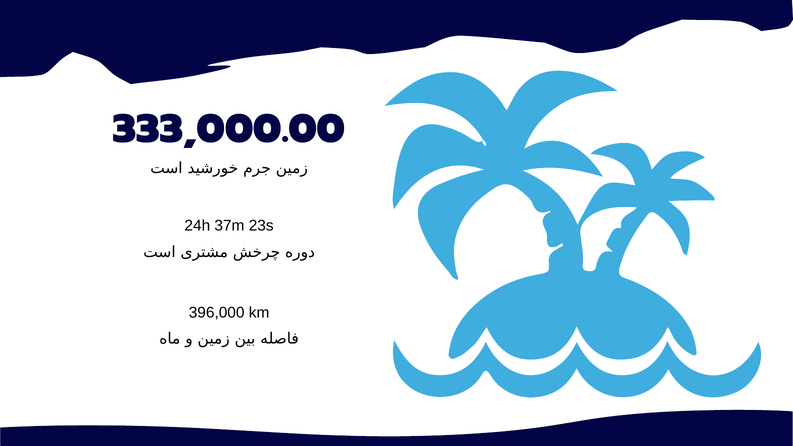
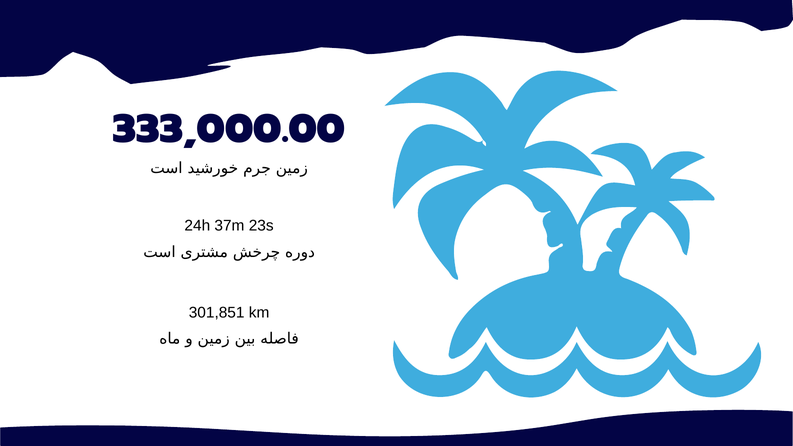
396,000: 396,000 -> 301,851 (217, 312)
